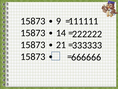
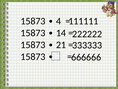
9: 9 -> 4 (59, 21)
